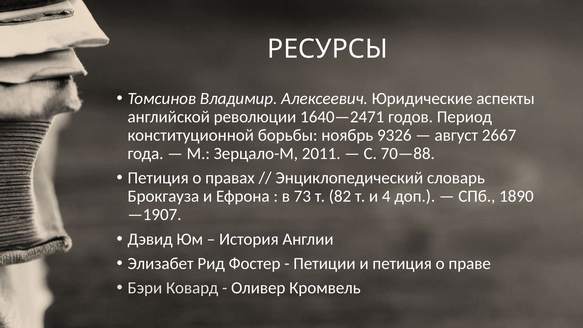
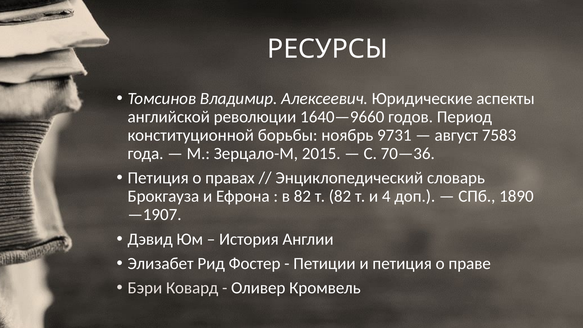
1640—2471: 1640—2471 -> 1640—9660 (342, 117)
9326: 9326 -> 9731 (394, 135)
2667: 2667 -> 7583 (499, 135)
2011: 2011 -> 2015 (321, 154)
70—88: 70—88 -> 70—36 (408, 154)
в 73: 73 -> 82 (302, 196)
